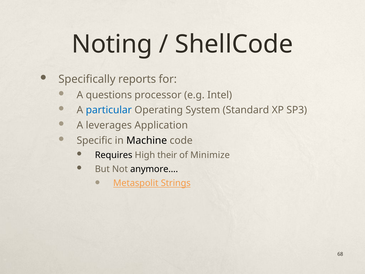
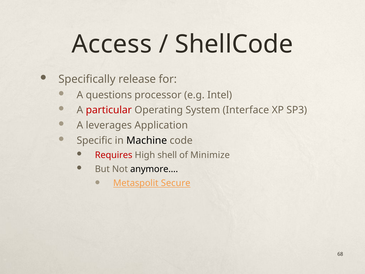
Noting: Noting -> Access (112, 44)
reports: reports -> release (137, 79)
particular colour: blue -> red (109, 110)
Standard: Standard -> Interface (246, 110)
Requires colour: black -> red (114, 155)
their: their -> shell (167, 155)
Strings: Strings -> Secure (176, 183)
